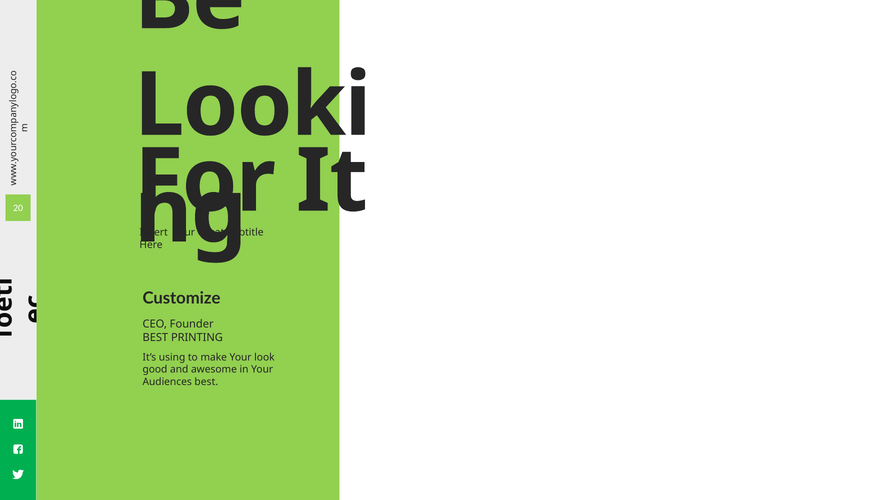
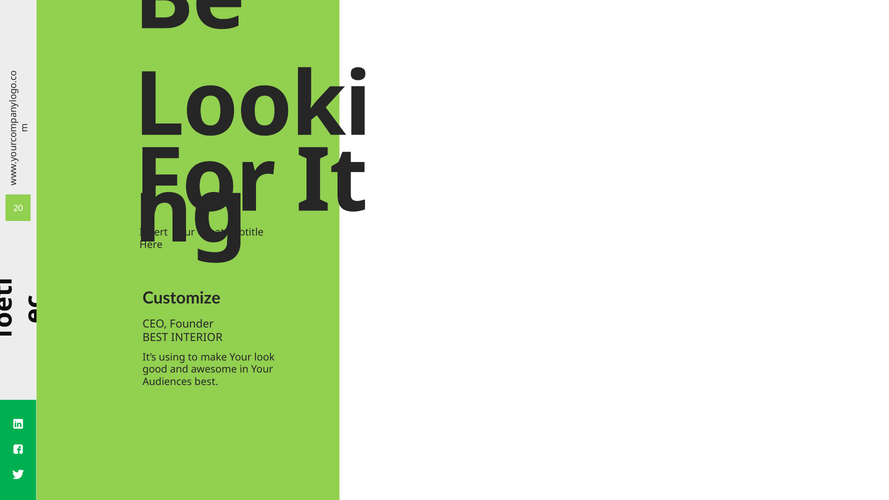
PRINTING: PRINTING -> INTERIOR (197, 338)
